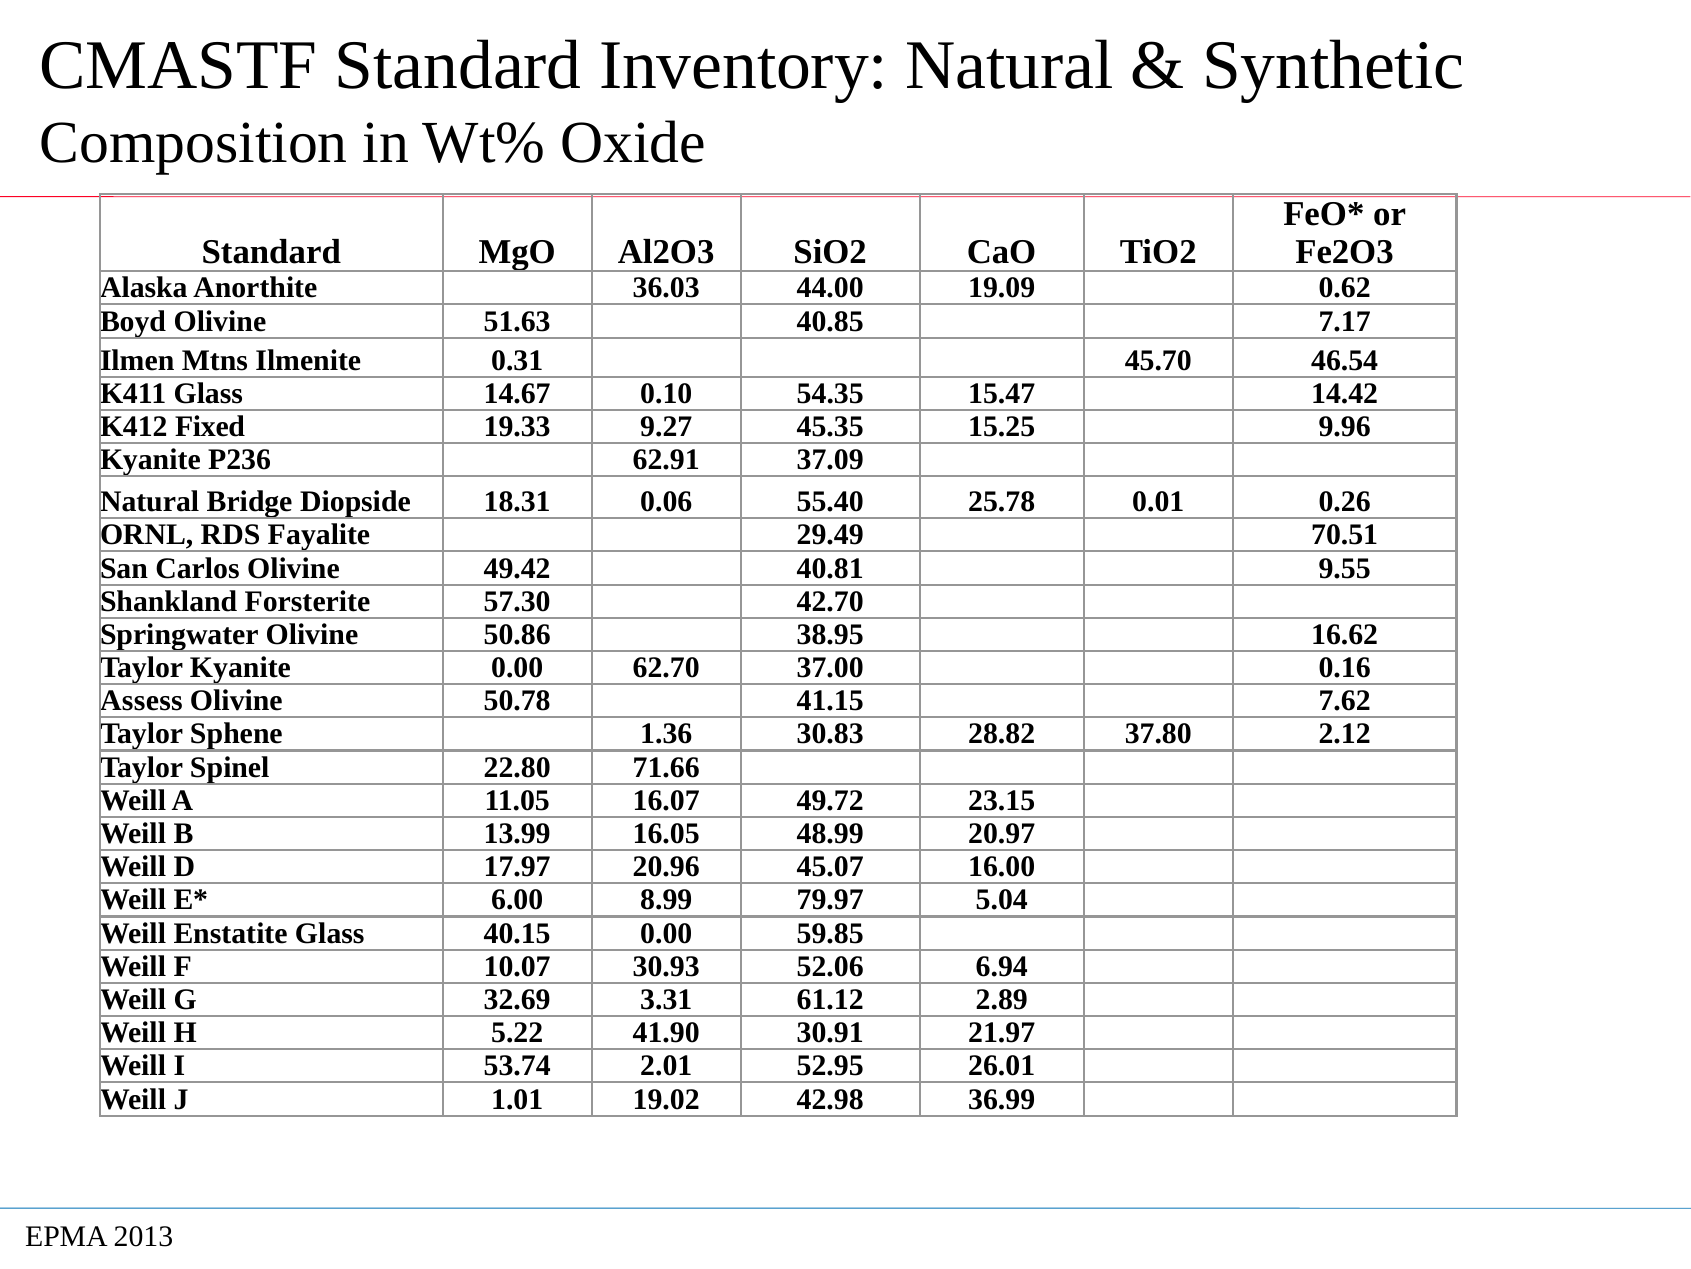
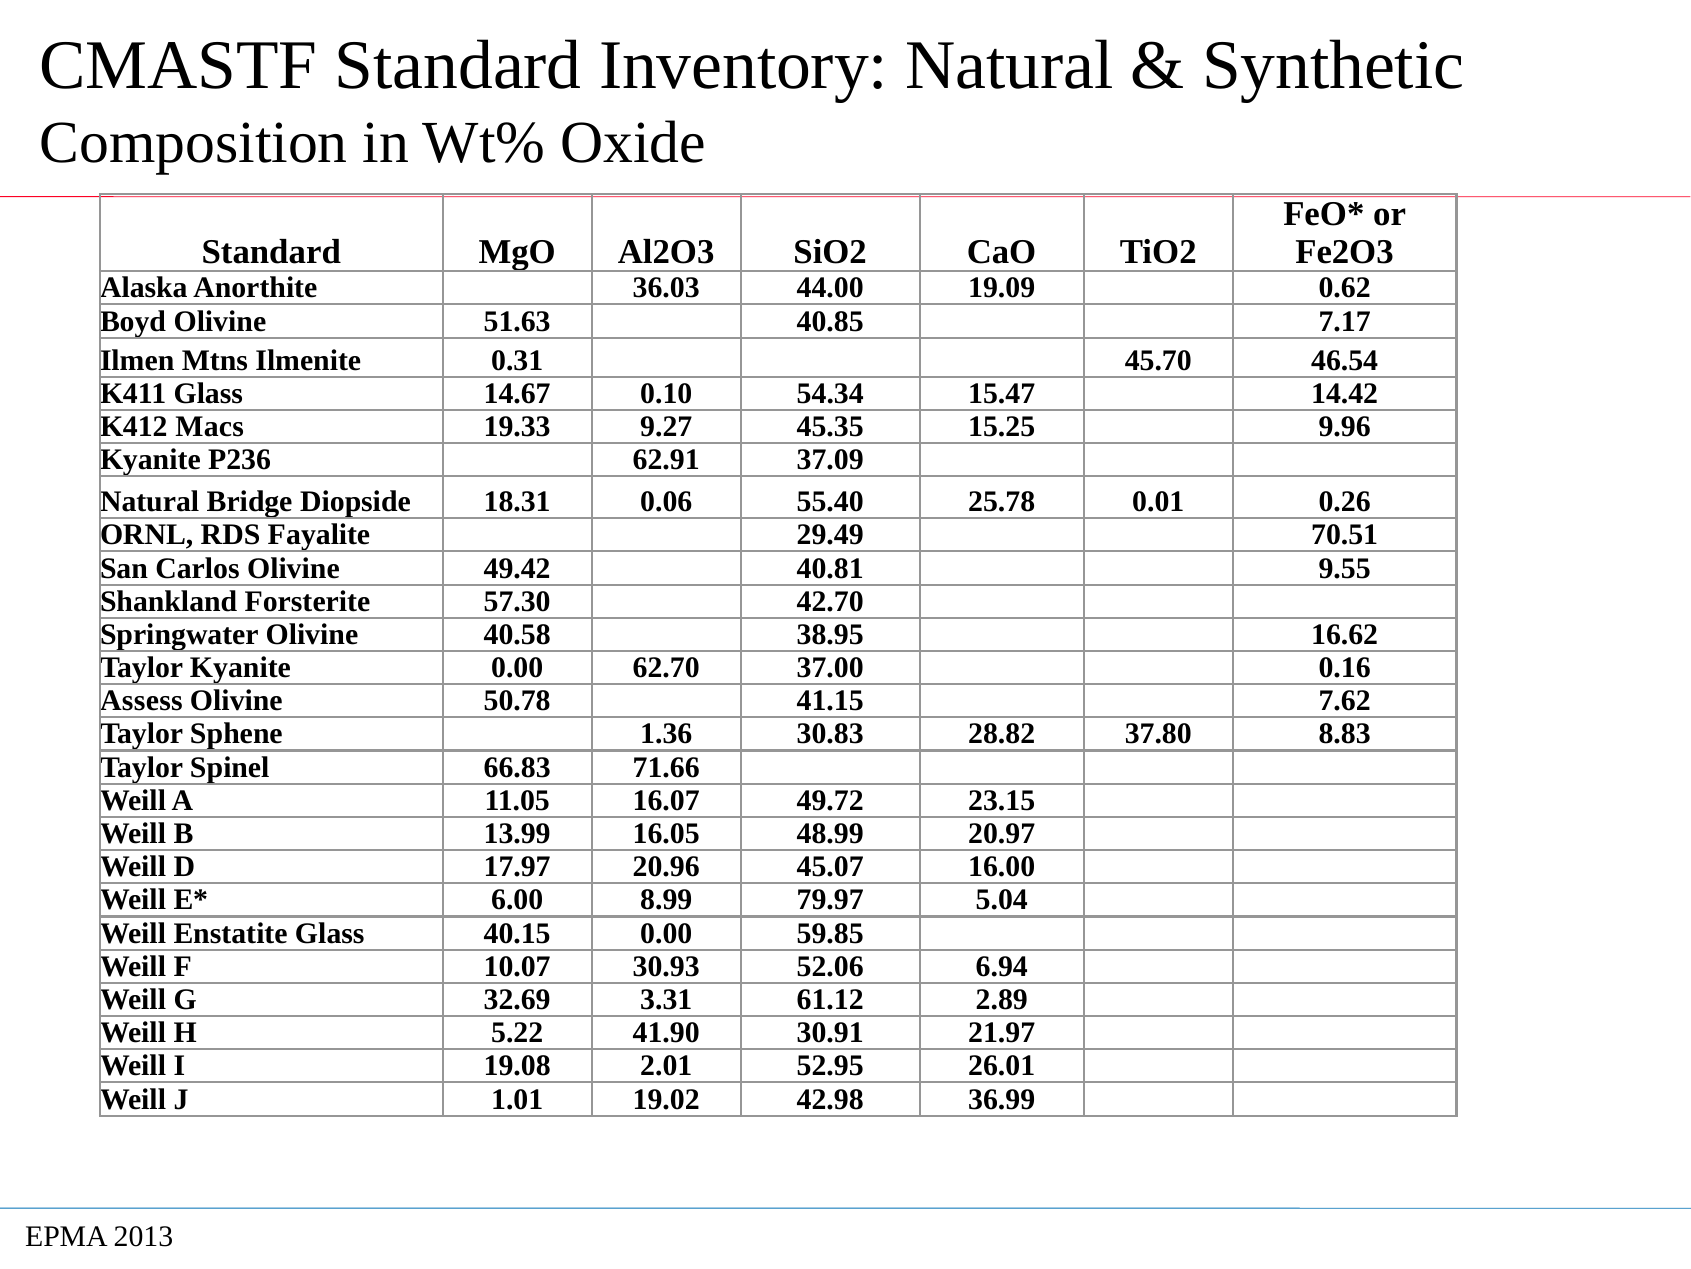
54.35: 54.35 -> 54.34 (830, 393)
Fixed: Fixed -> Macs (210, 427)
50.86: 50.86 -> 40.58 (517, 634)
2.12: 2.12 -> 8.83 (1345, 734)
22.80: 22.80 -> 66.83 (517, 767)
53.74: 53.74 -> 19.08 (517, 1066)
